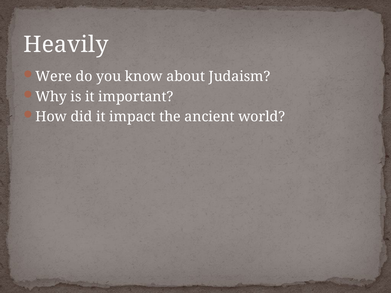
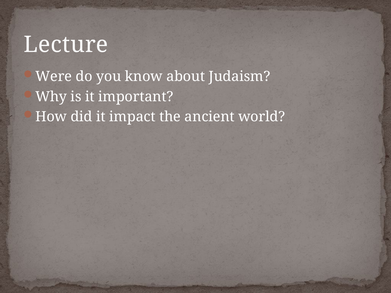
Heavily: Heavily -> Lecture (66, 45)
